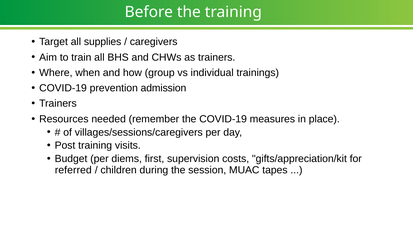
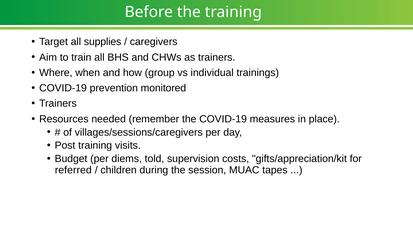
admission: admission -> monitored (163, 88)
first: first -> told (154, 159)
